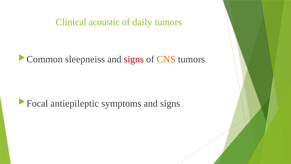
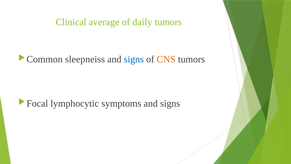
acoustic: acoustic -> average (104, 22)
signs colour: red -> blue (134, 59)
antiepileptic: antiepileptic -> lymphocytic (75, 103)
